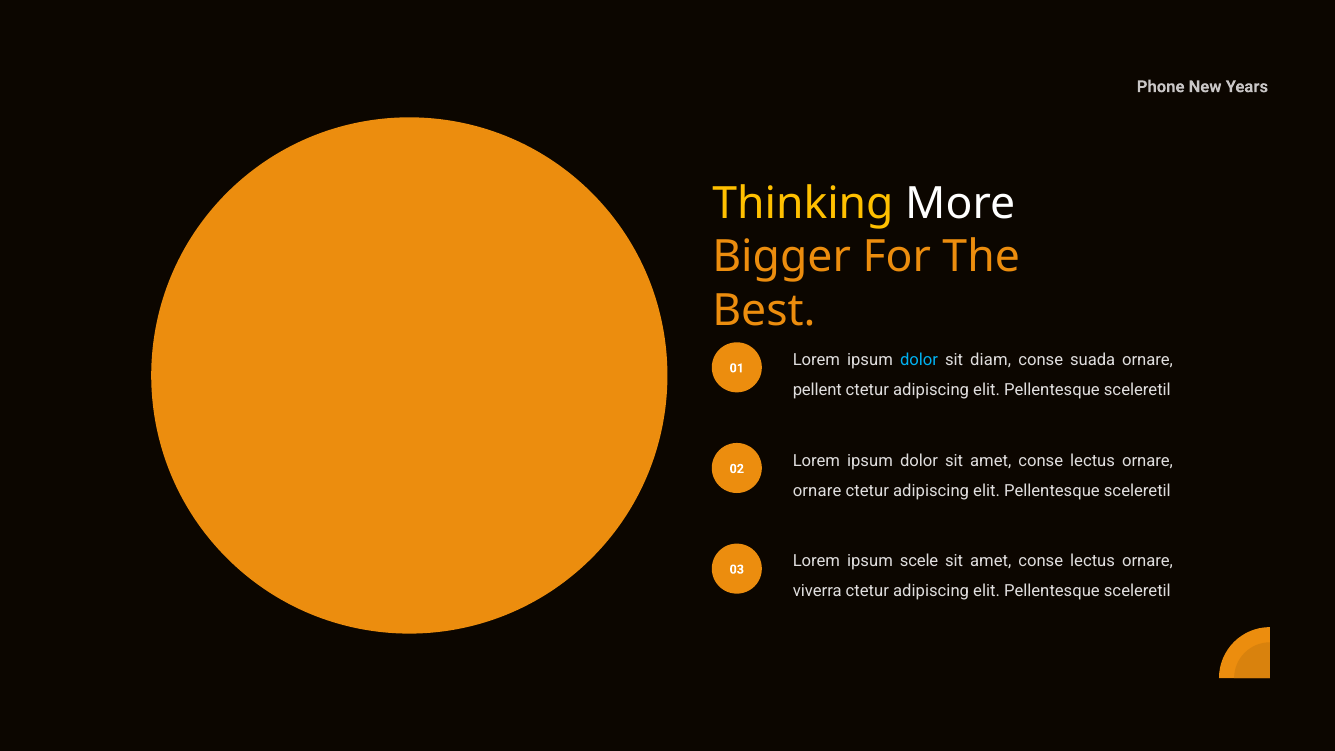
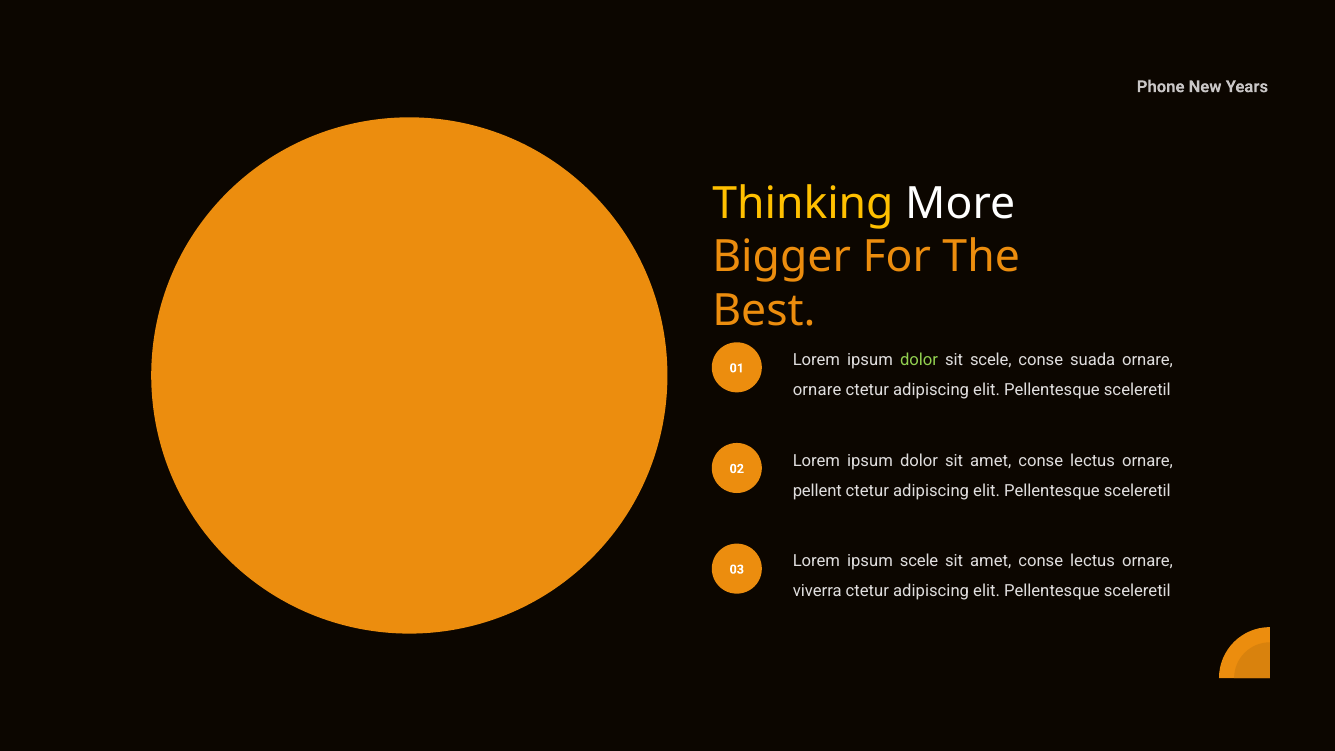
dolor colour: light blue -> light green (919, 360)
sit diam: diam -> scele (991, 360)
pellent: pellent -> ornare (817, 390)
ornare: ornare -> pellent (817, 491)
